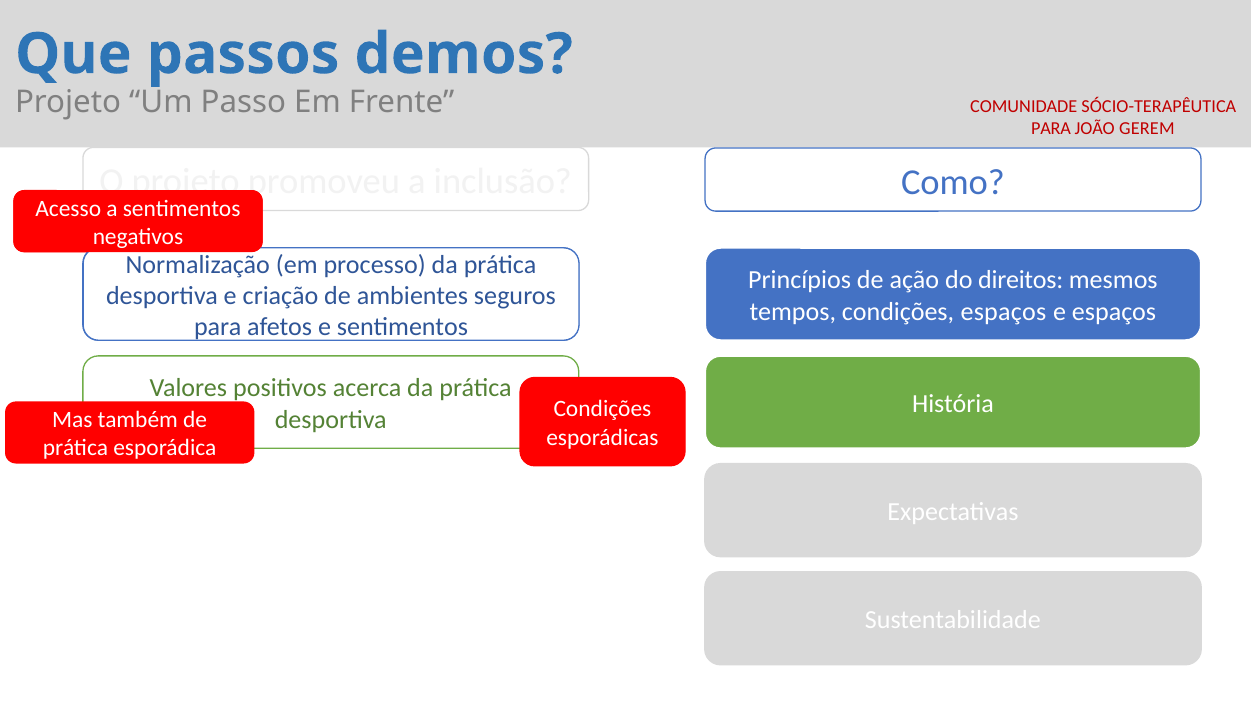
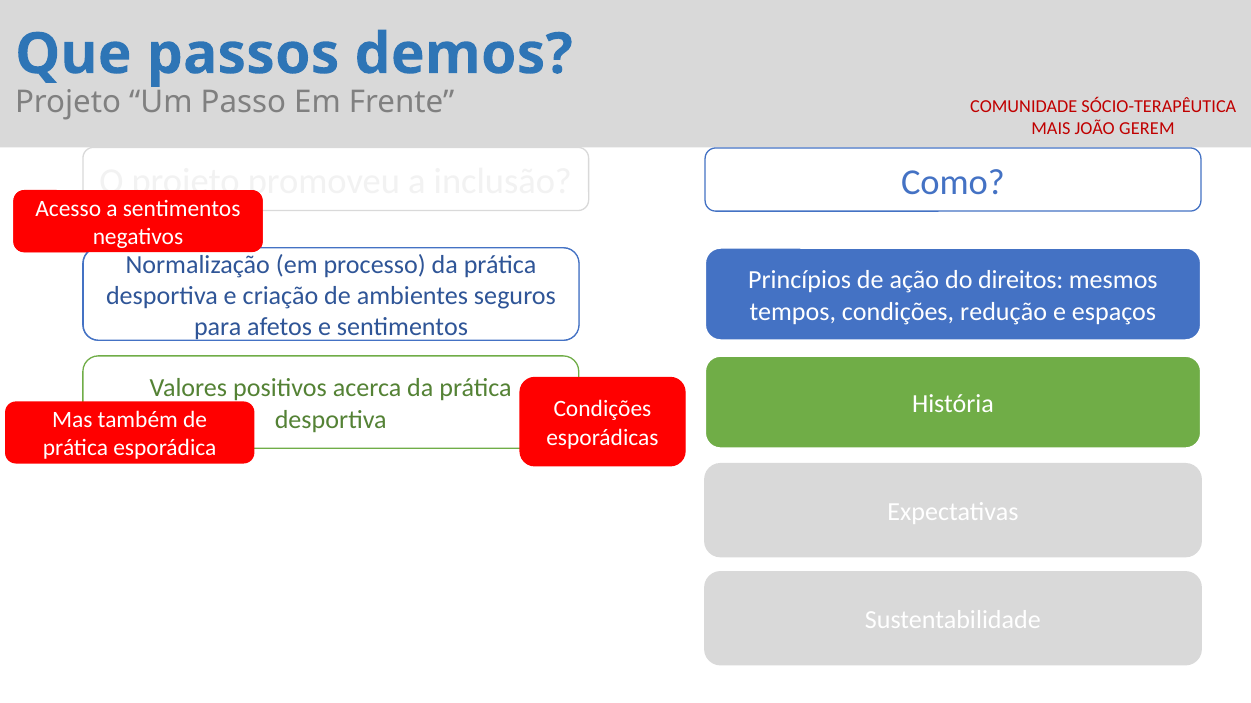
PARA: PARA -> MAIS (1051, 129)
condições espaços: espaços -> redução (1004, 312)
